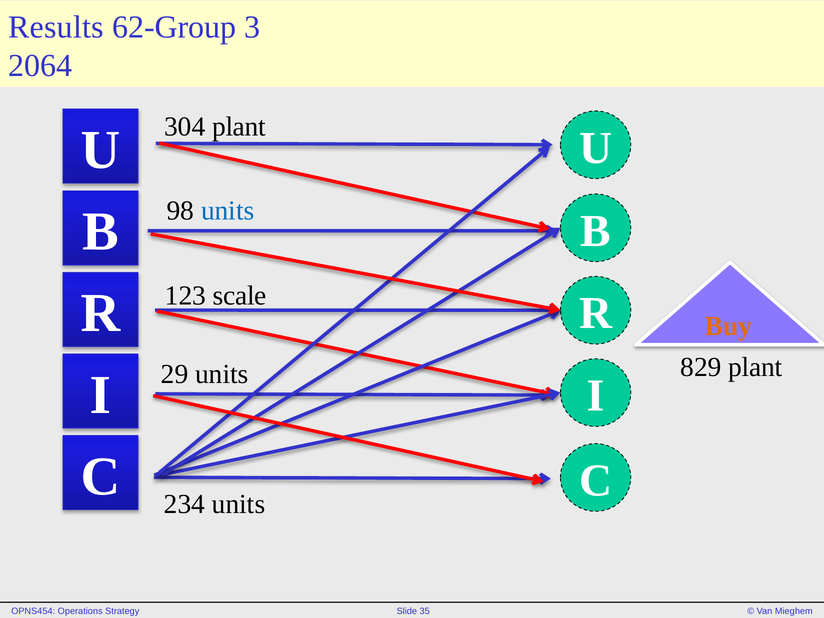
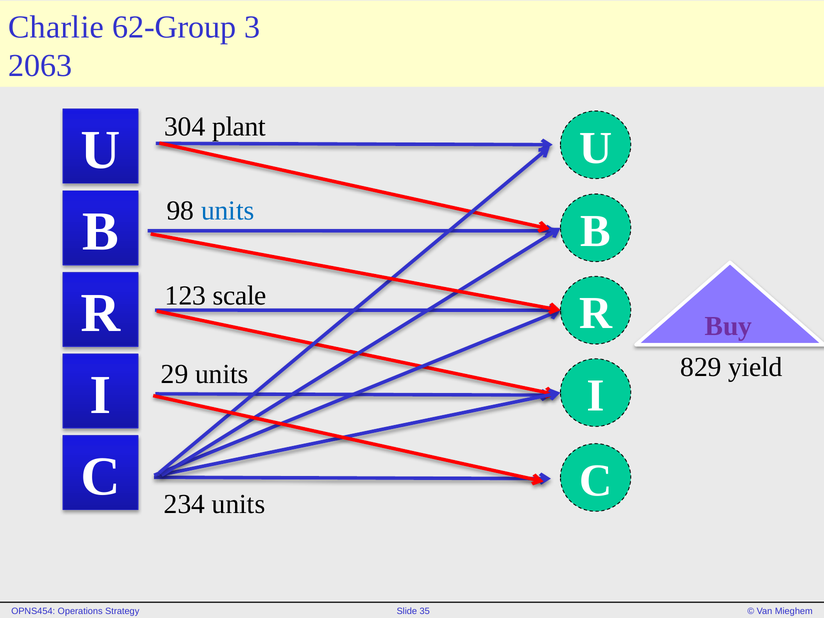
Results: Results -> Charlie (56, 27)
2064: 2064 -> 2063 (40, 66)
Buy colour: orange -> purple (729, 326)
829 plant: plant -> yield (755, 367)
